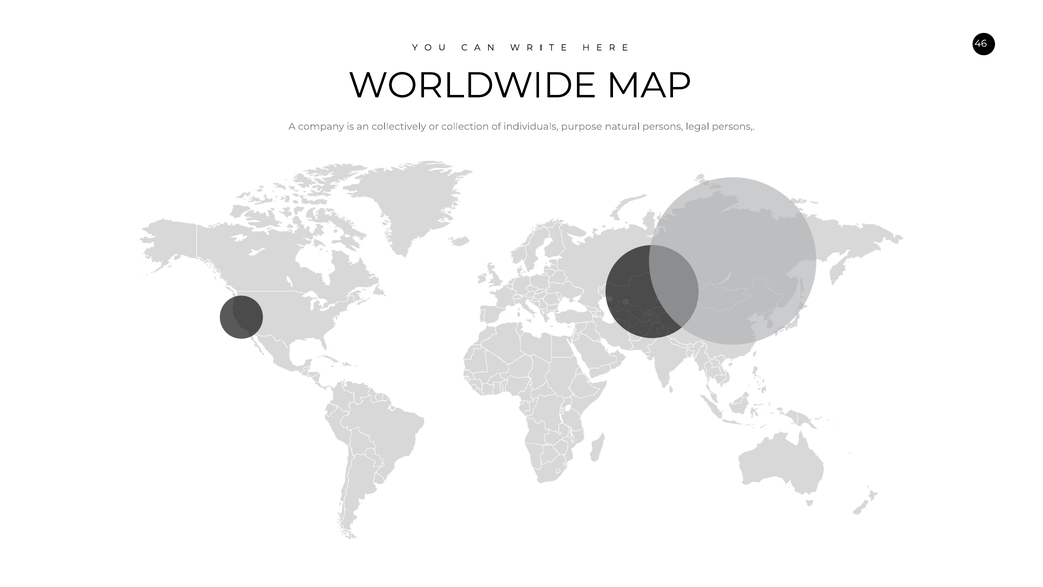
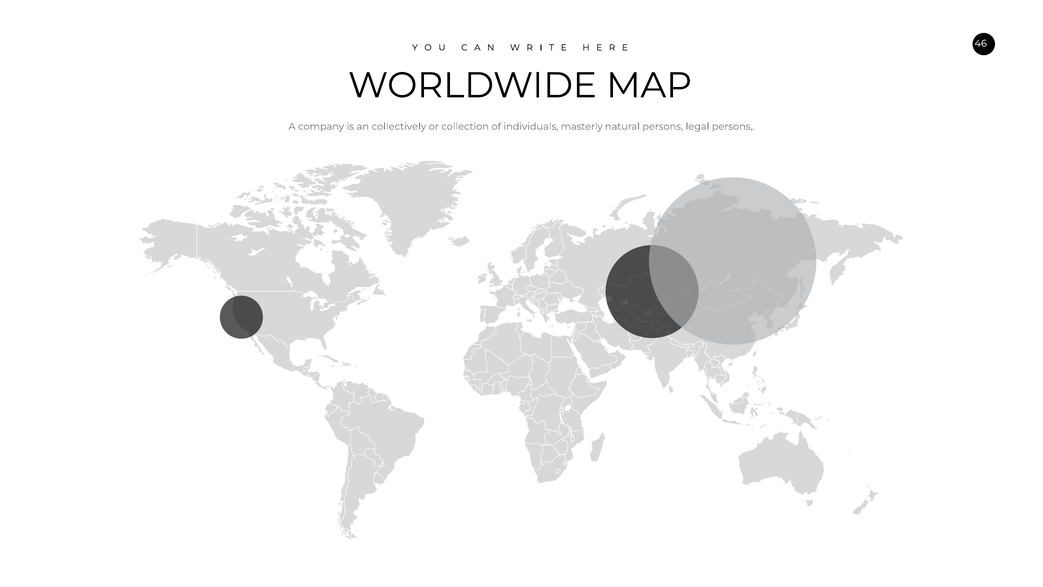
purpose: purpose -> masterly (582, 126)
